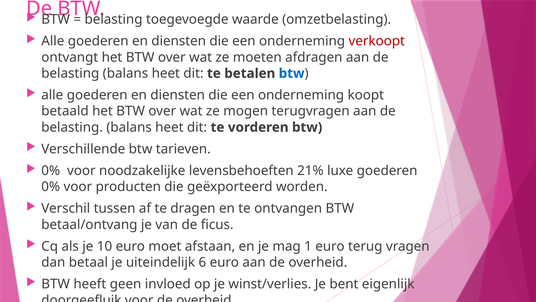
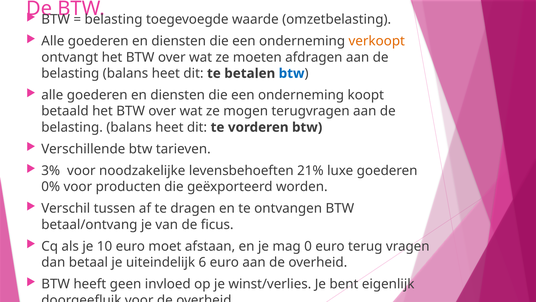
verkoopt colour: red -> orange (377, 41)
0%: 0% -> 3% (51, 170)
1: 1 -> 0 (308, 246)
